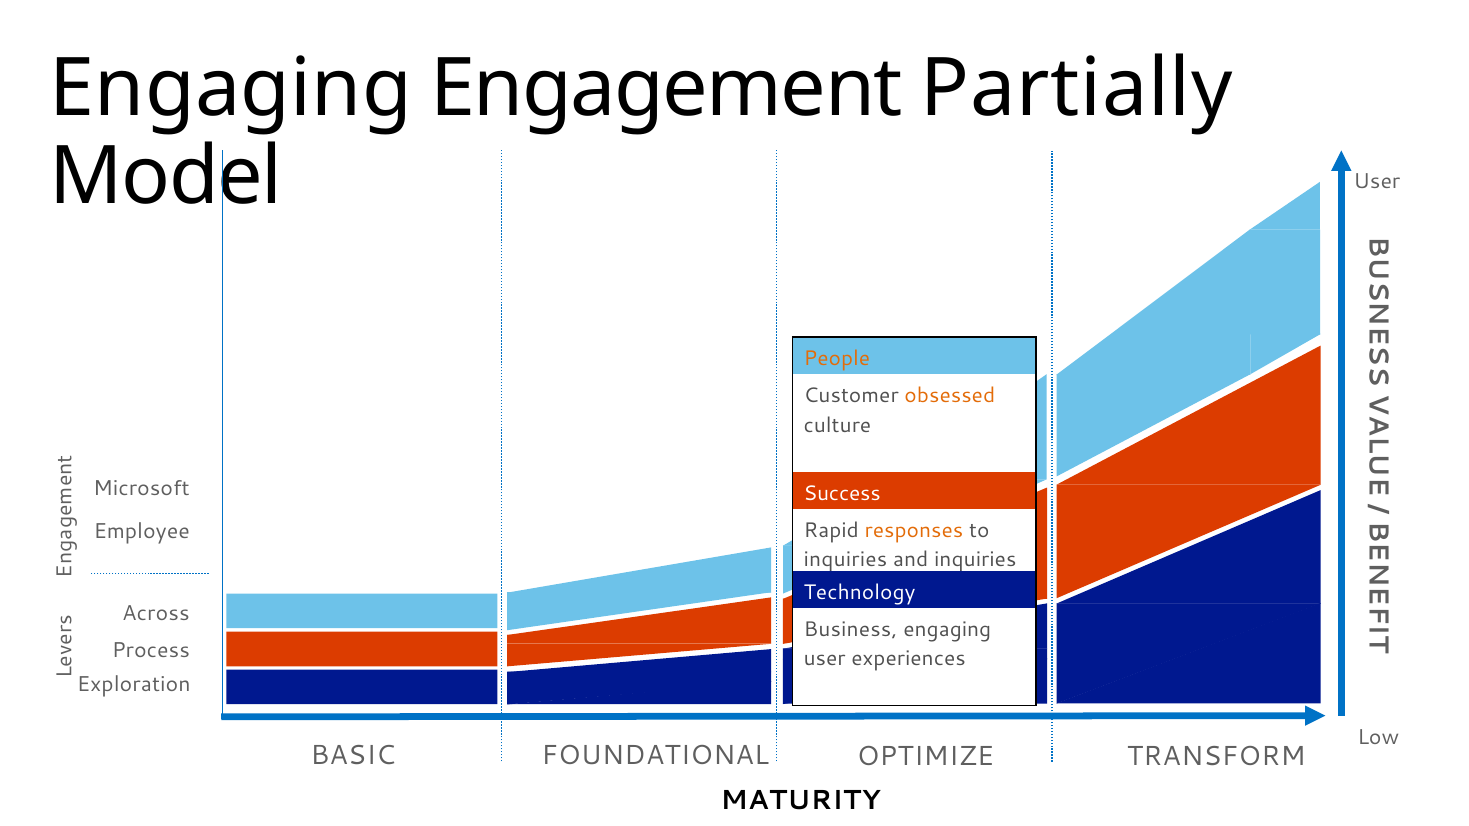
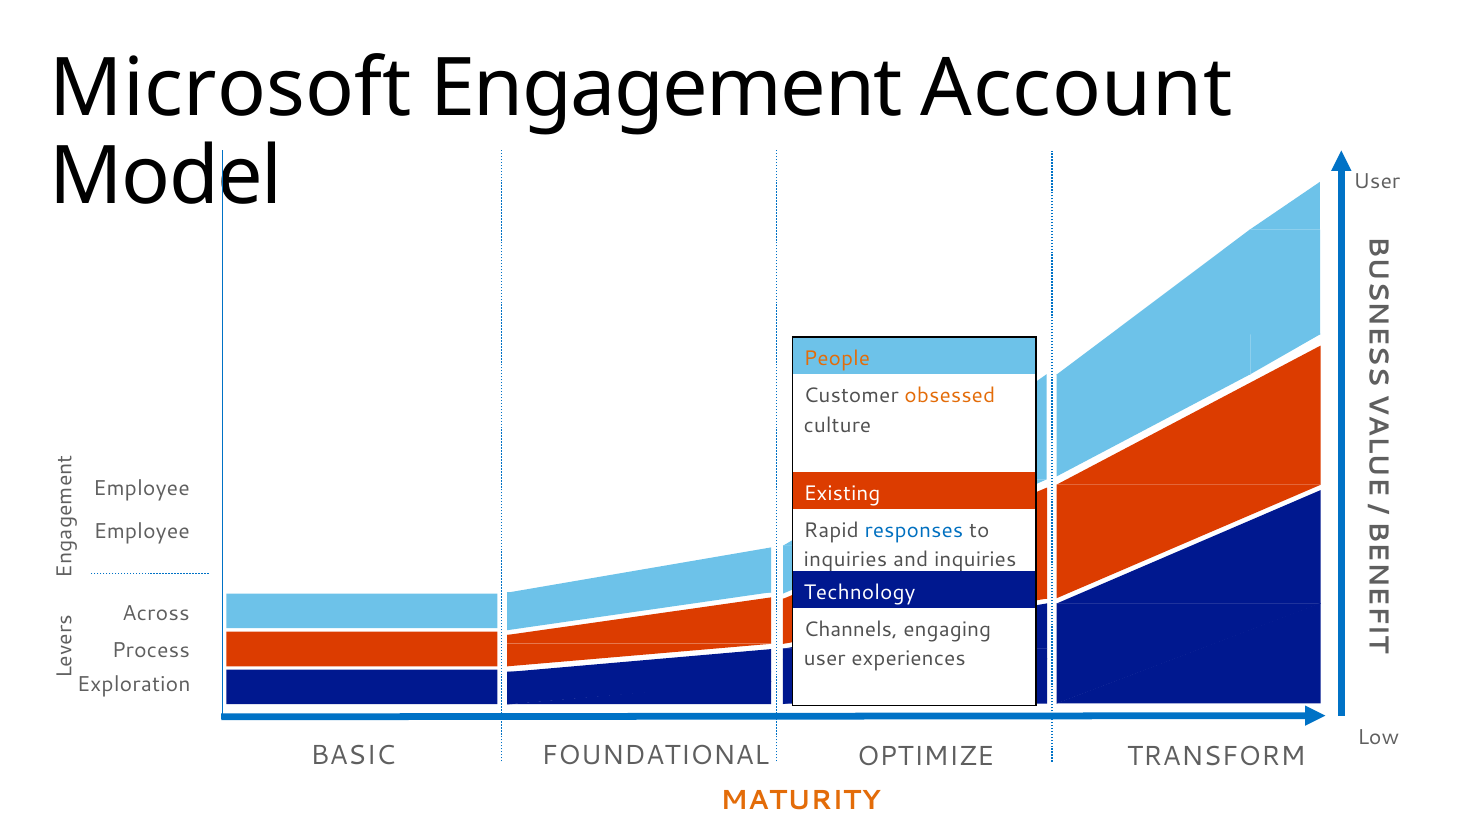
Engaging: Engaging -> Microsoft (231, 89)
Partially: Partially -> Account (1077, 89)
Microsoft: Microsoft -> Employee (141, 489)
Success: Success -> Existing (842, 494)
responses colour: orange -> blue (914, 530)
Business: Business -> Channels (851, 629)
MATURITY colour: black -> orange (800, 800)
